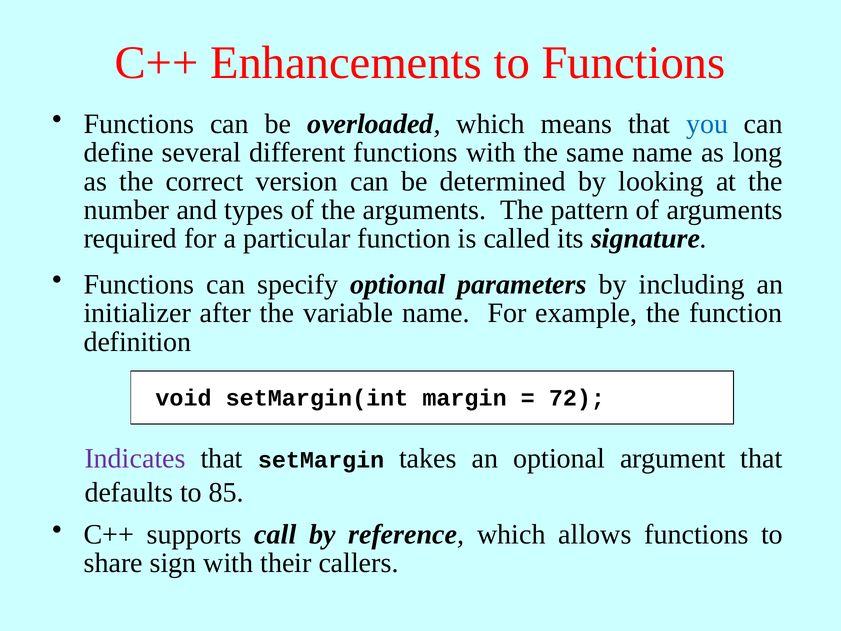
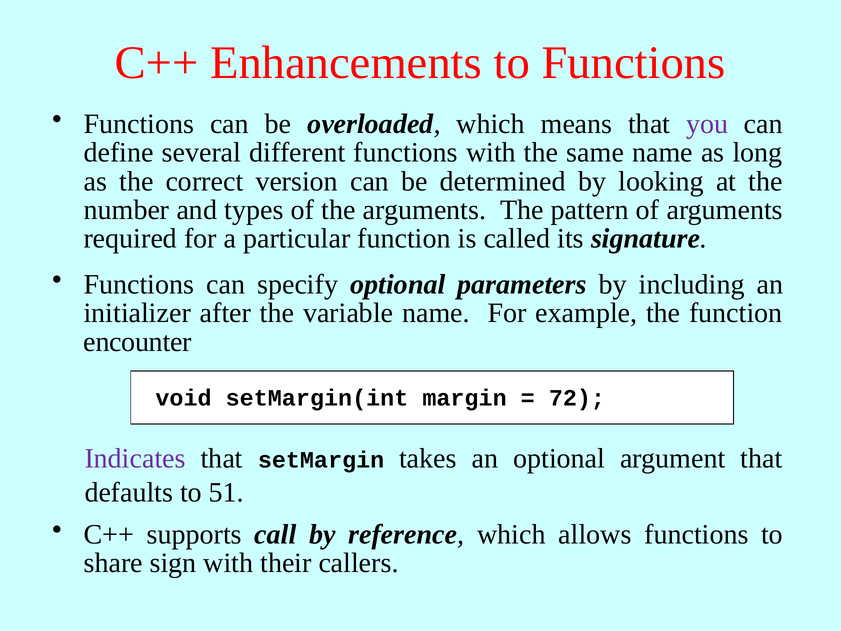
you colour: blue -> purple (707, 124)
definition: definition -> encounter (138, 342)
85: 85 -> 51 (226, 492)
